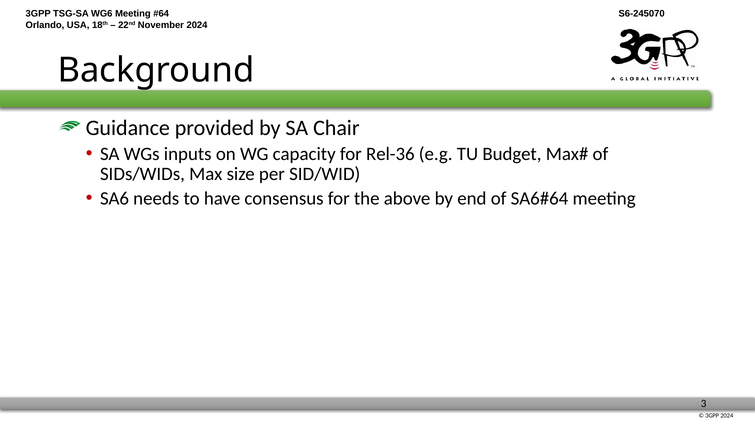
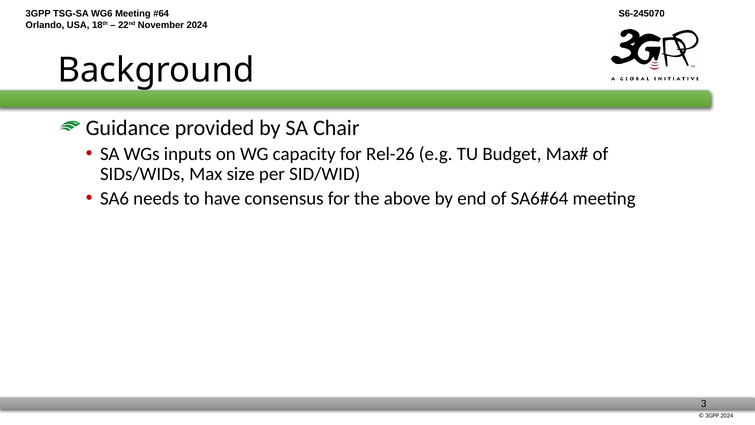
Rel-36: Rel-36 -> Rel-26 (390, 154)
